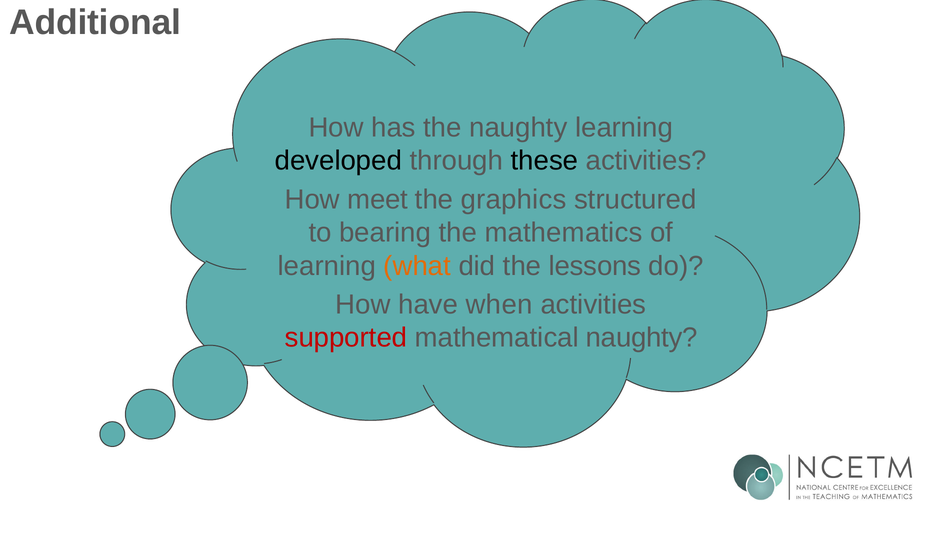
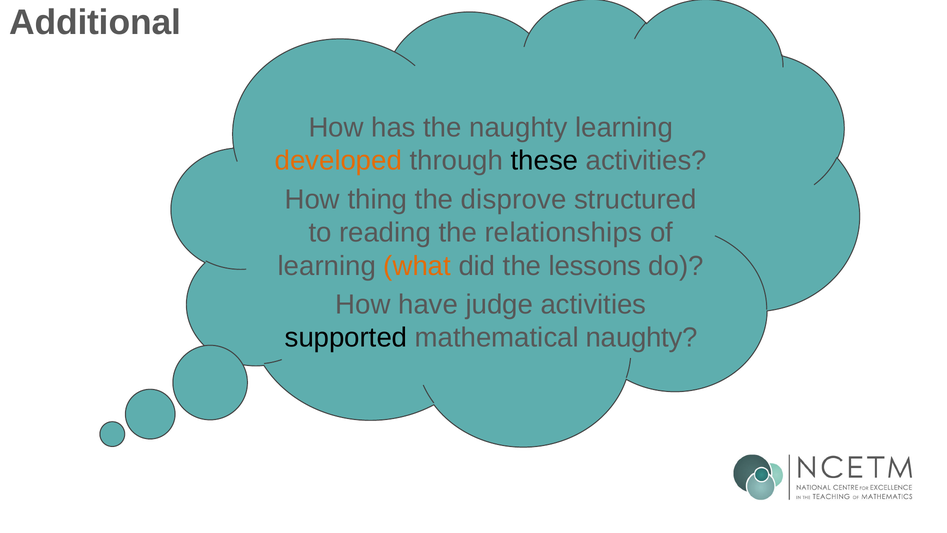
developed colour: black -> orange (338, 161)
meet: meet -> thing (377, 199)
graphics: graphics -> disprove (514, 199)
bearing: bearing -> reading (385, 233)
mathematics: mathematics -> relationships (563, 233)
when: when -> judge (499, 304)
supported colour: red -> black (346, 338)
